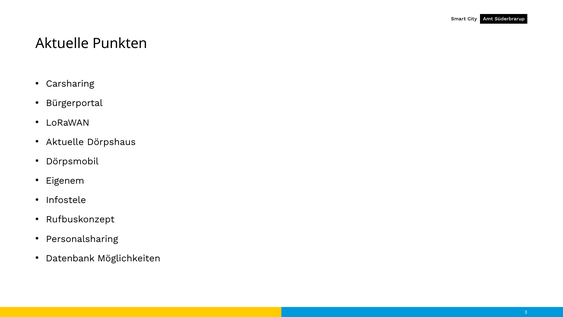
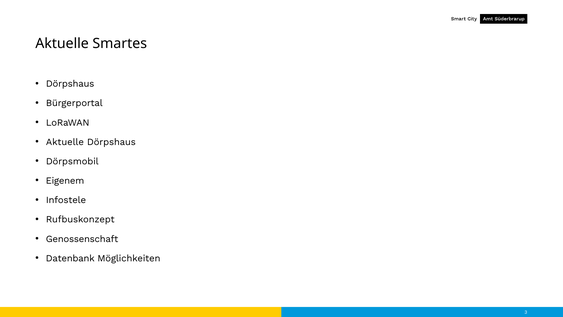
Punkten: Punkten -> Smartes (120, 43)
Carsharing: Carsharing -> Dörpshaus (70, 84)
Personalsharing: Personalsharing -> Genossenschaft (82, 239)
